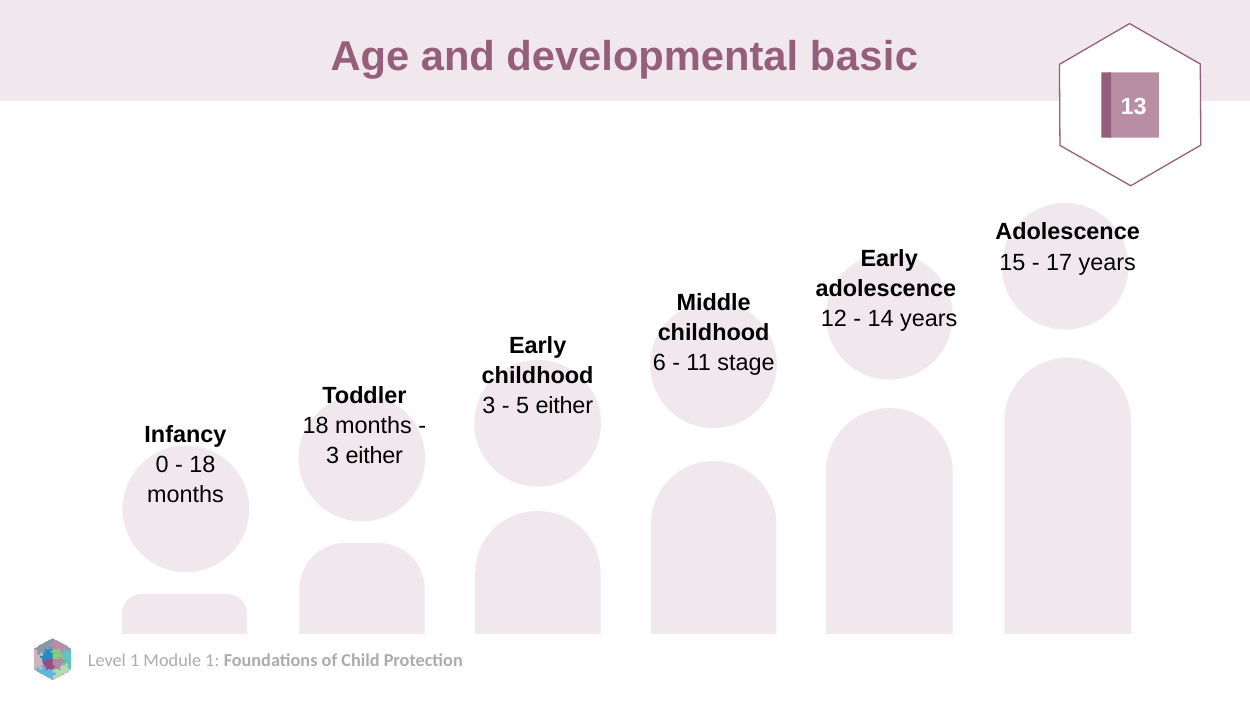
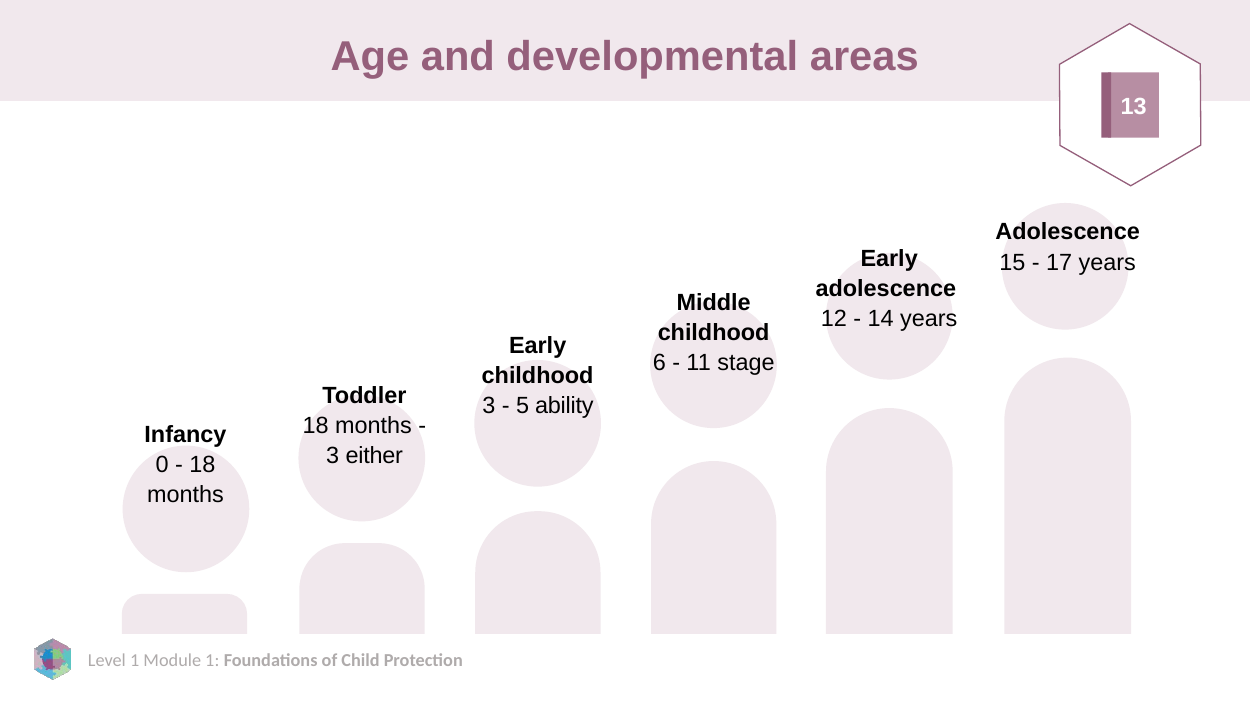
basic: basic -> areas (864, 57)
5 either: either -> ability (564, 406)
